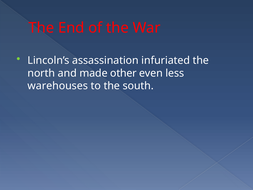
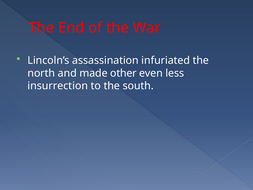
warehouses: warehouses -> insurrection (58, 86)
